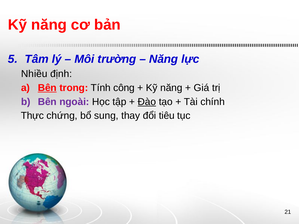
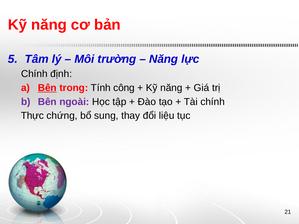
Nhiều: Nhiều -> Chính (34, 74)
Đào underline: present -> none (147, 102)
tiêu: tiêu -> liệu (167, 116)
